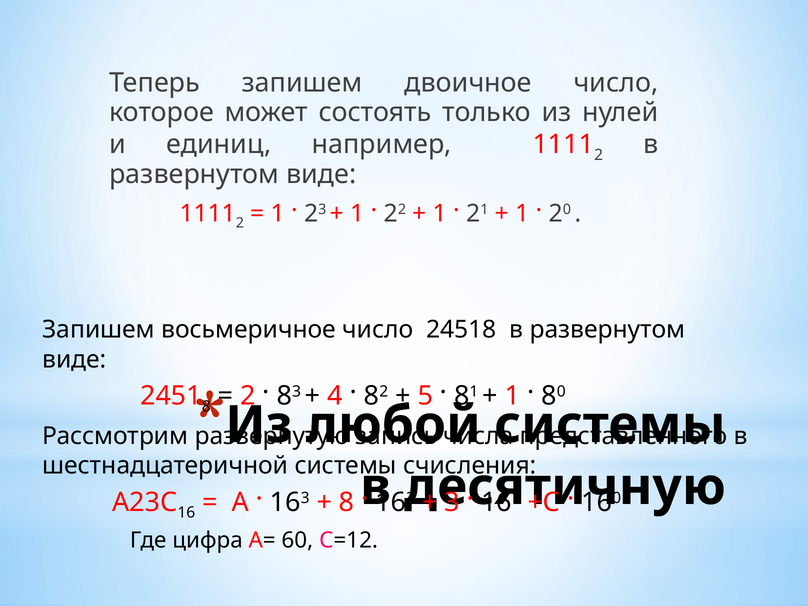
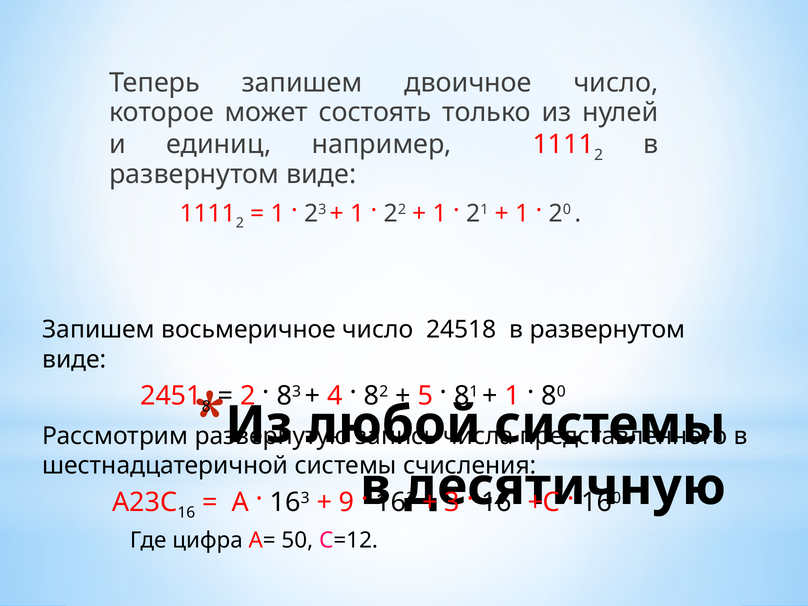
8: 8 -> 9 (347, 502)
60: 60 -> 50 (297, 541)
